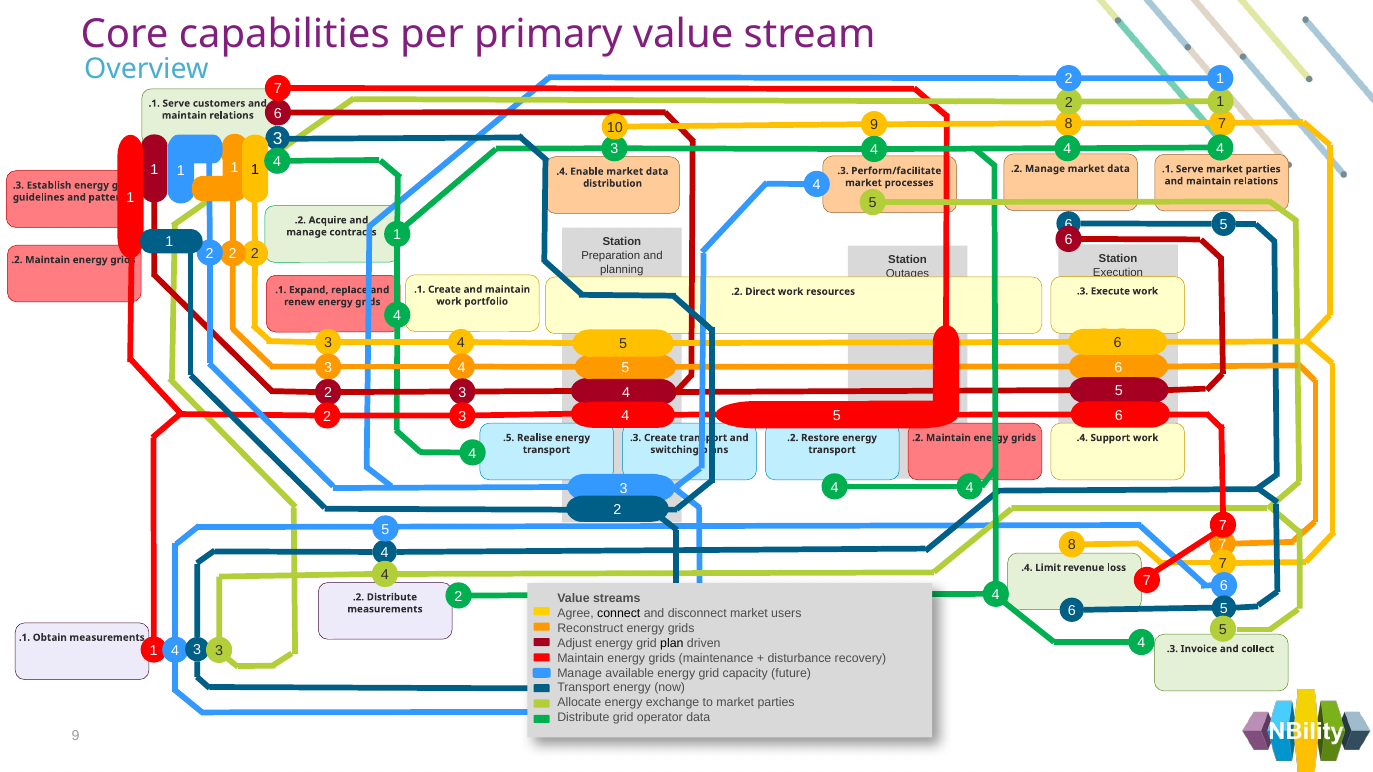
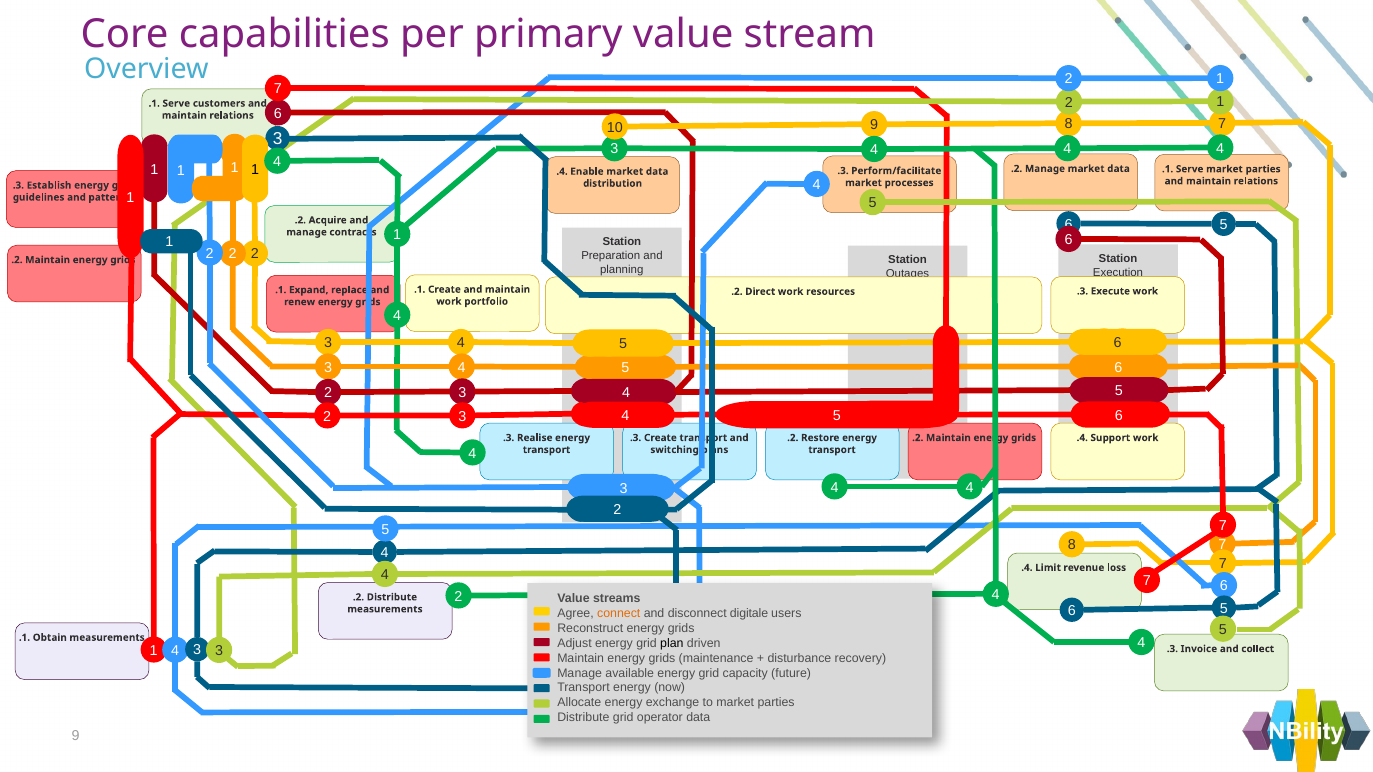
.5: .5 -> .3 (509, 438)
connect colour: black -> orange (619, 614)
disconnect market: market -> digitale (749, 614)
